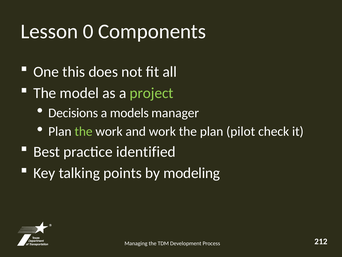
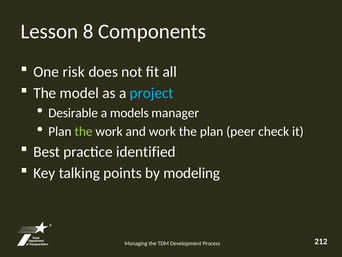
0: 0 -> 8 (88, 31)
this: this -> risk (74, 72)
project colour: light green -> light blue (152, 93)
Decisions: Decisions -> Desirable (73, 113)
pilot: pilot -> peer (241, 131)
